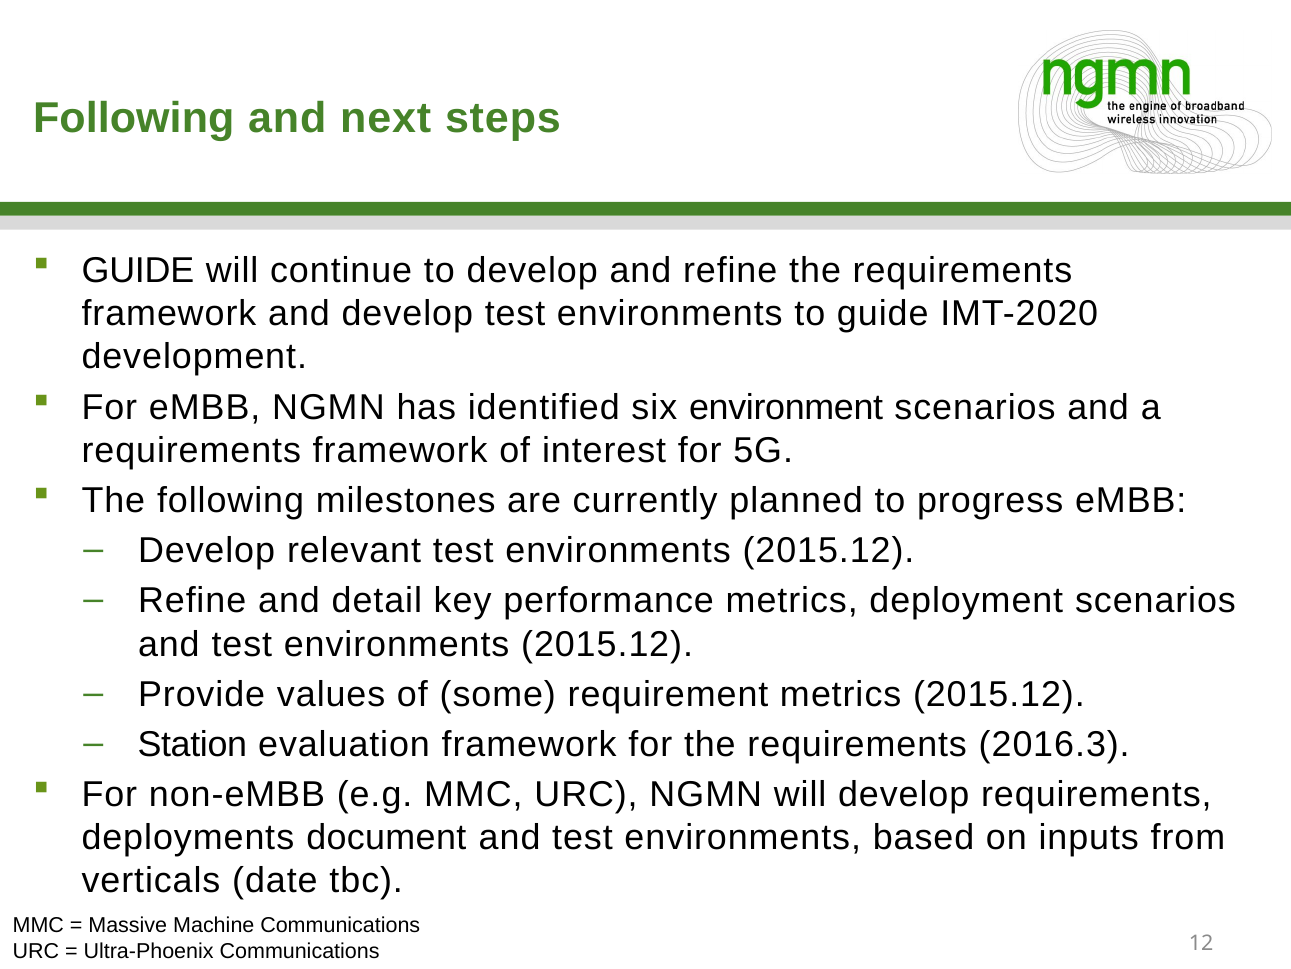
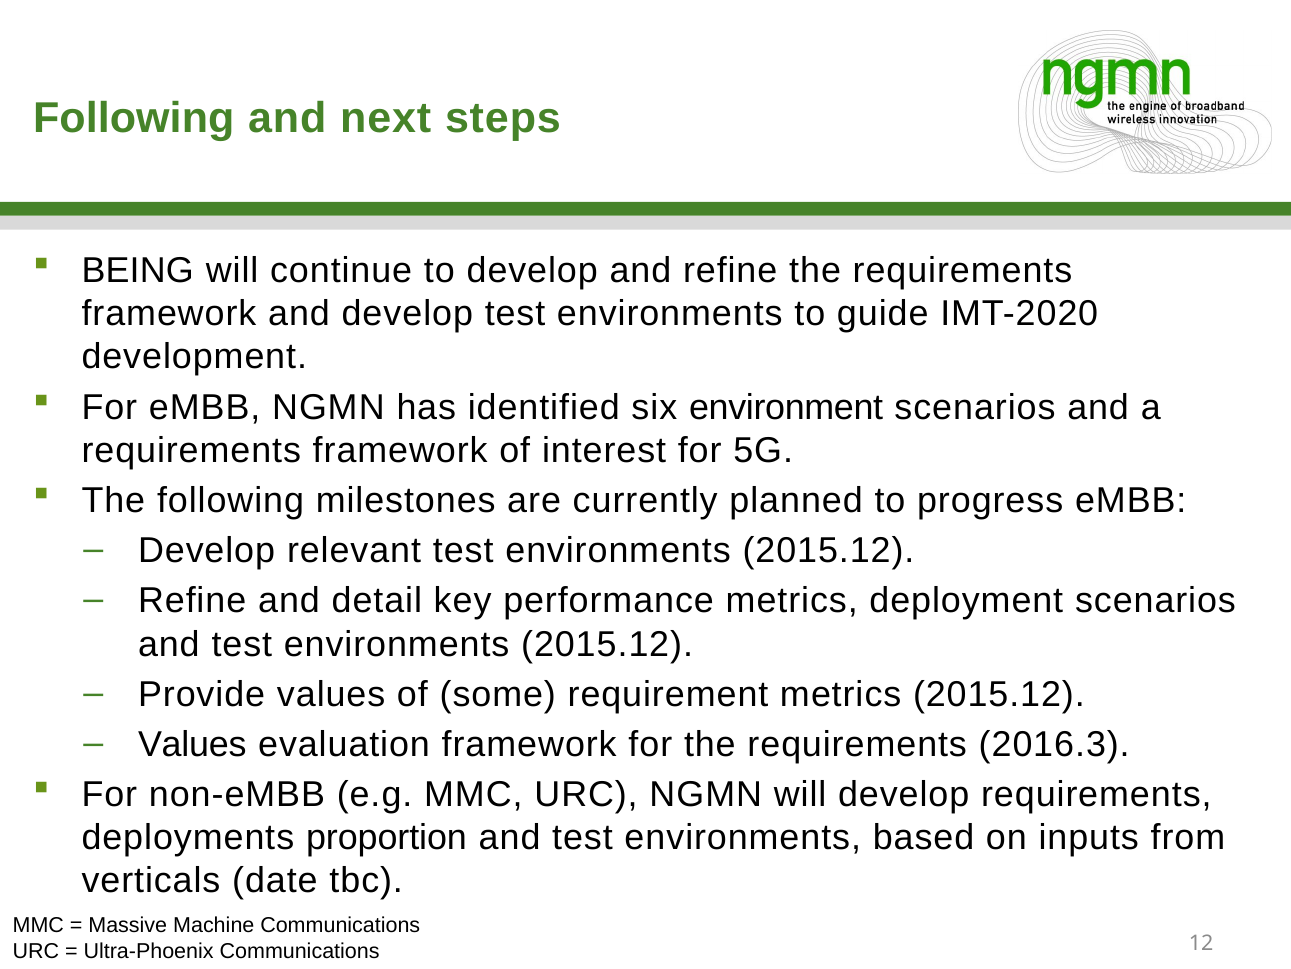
GUIDE: GUIDE -> BEING (138, 271)
Station: Station -> Values (192, 744)
document: document -> proportion (386, 837)
